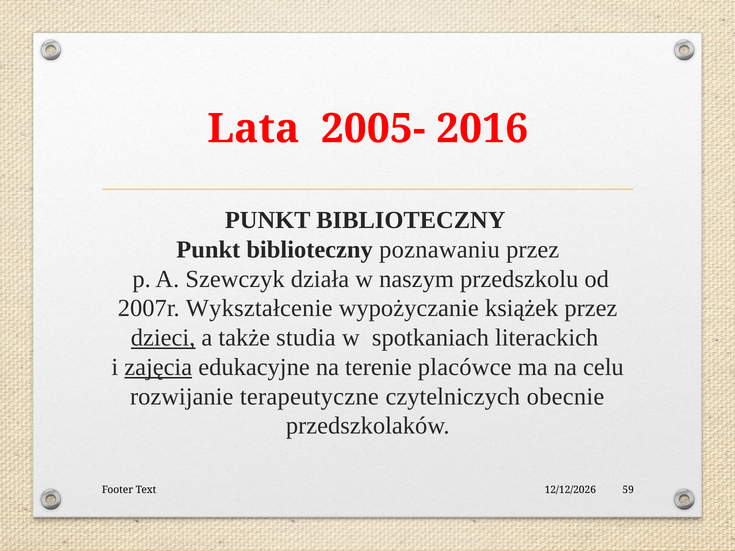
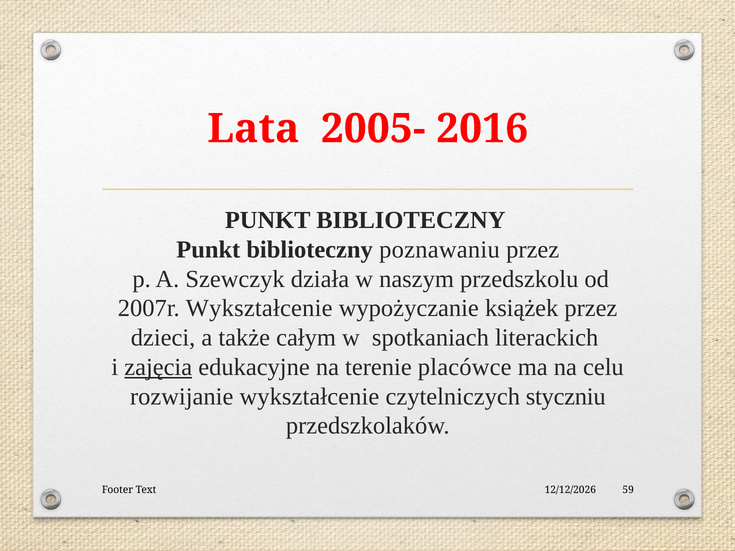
dzieci underline: present -> none (163, 338)
studia: studia -> całym (306, 338)
rozwijanie terapeutyczne: terapeutyczne -> wykształcenie (309, 397)
obecnie: obecnie -> styczniu (566, 397)
